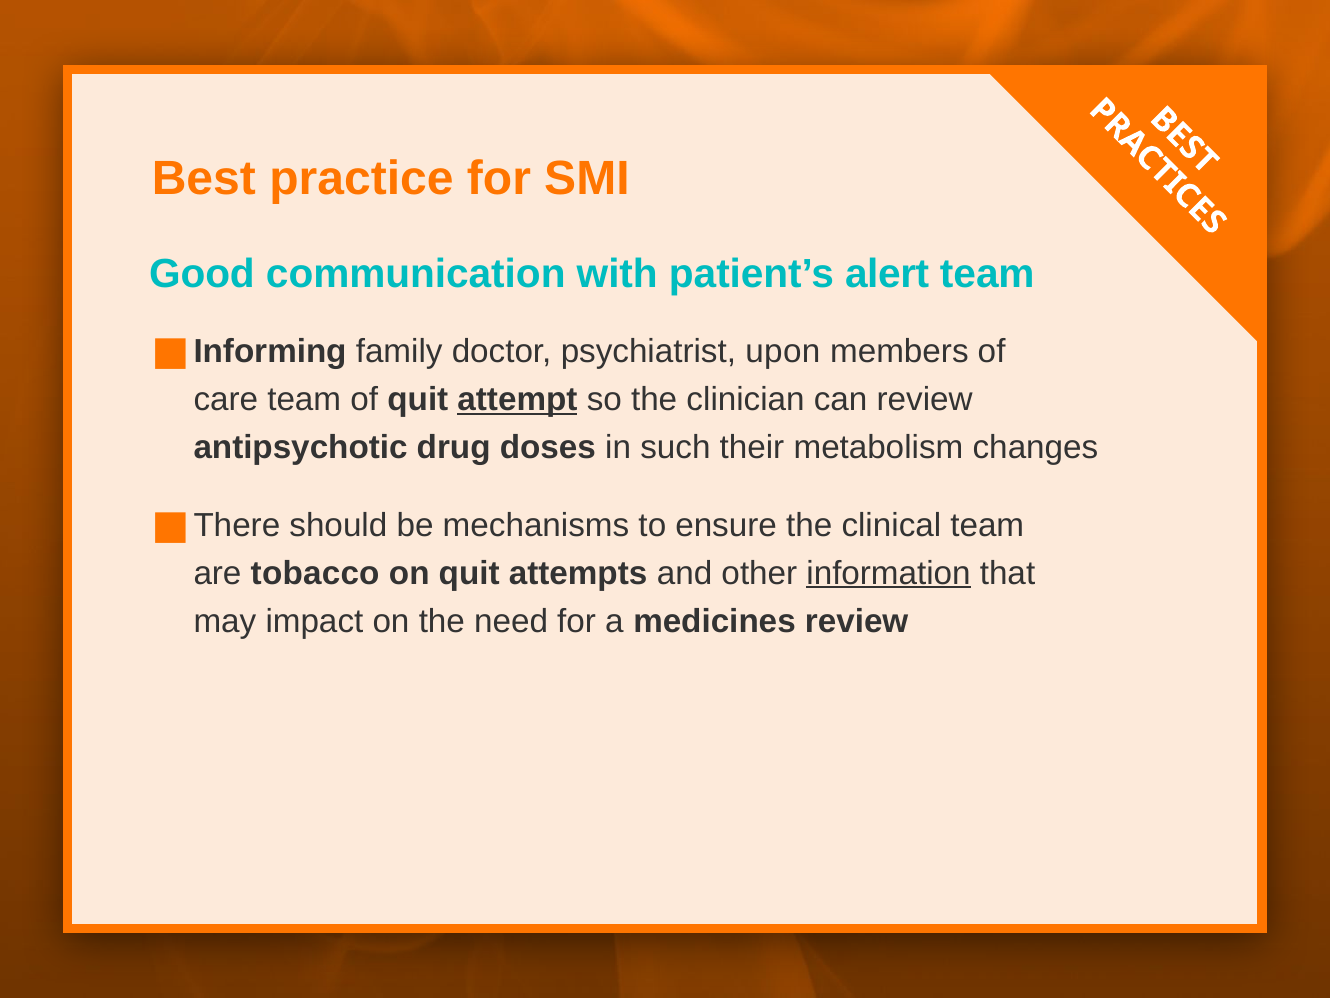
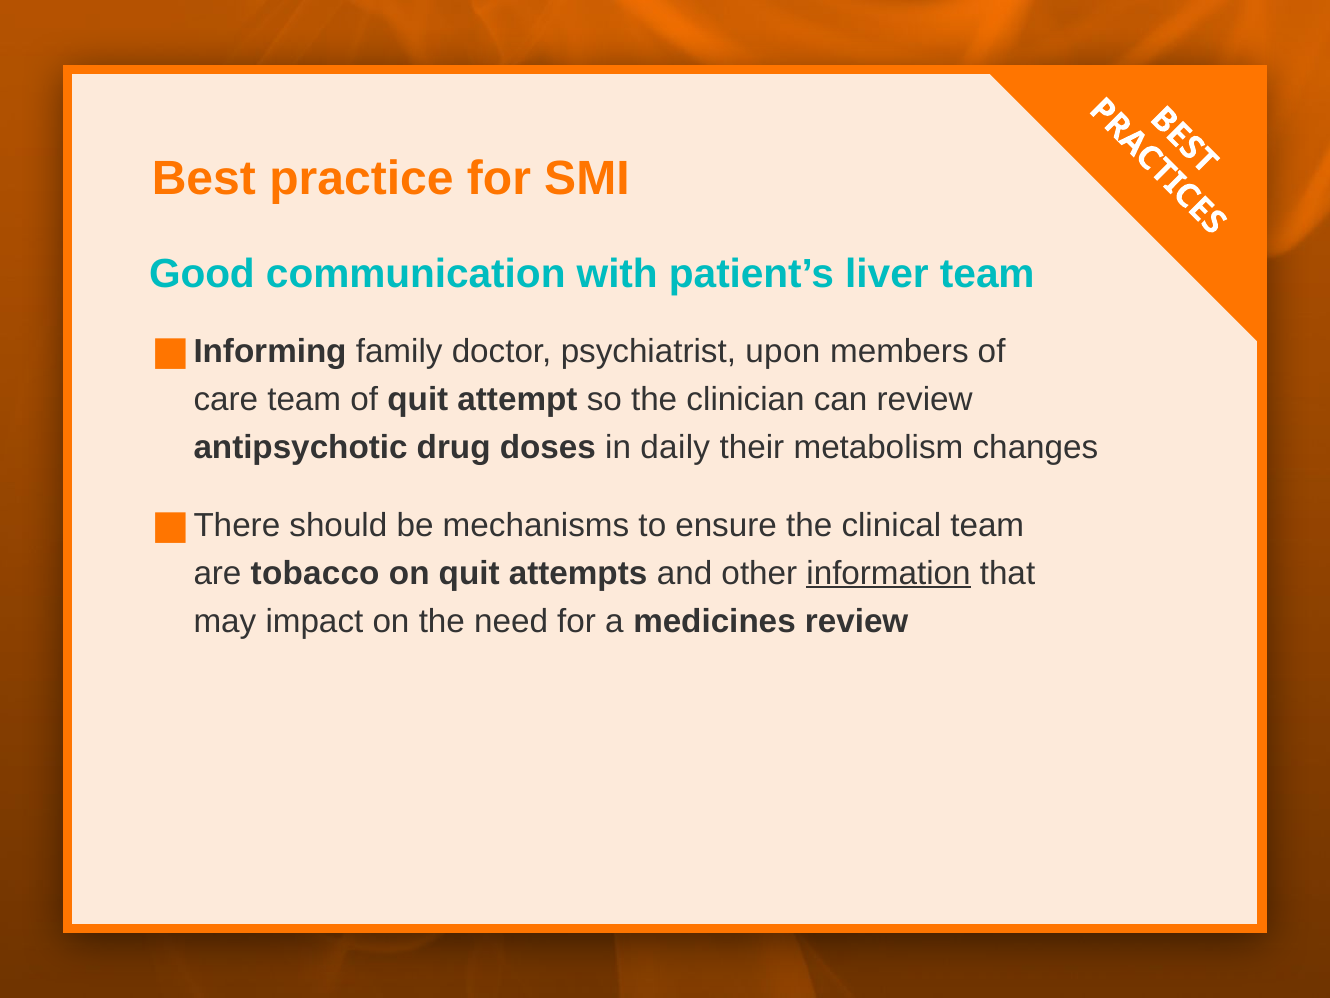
alert: alert -> liver (887, 274)
attempt underline: present -> none (517, 399)
such: such -> daily (675, 447)
